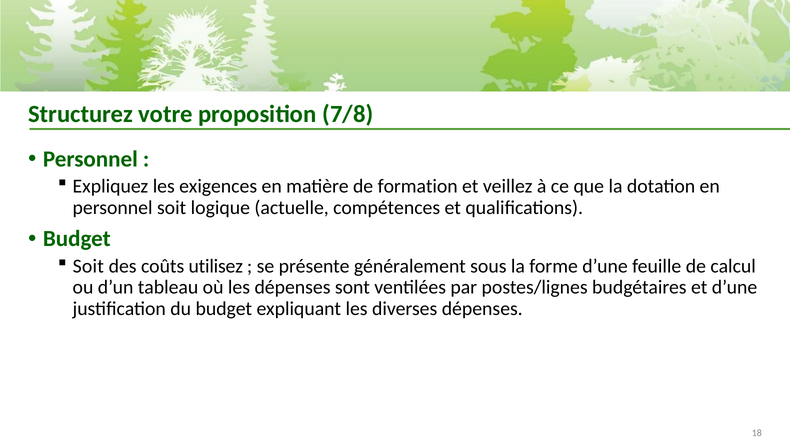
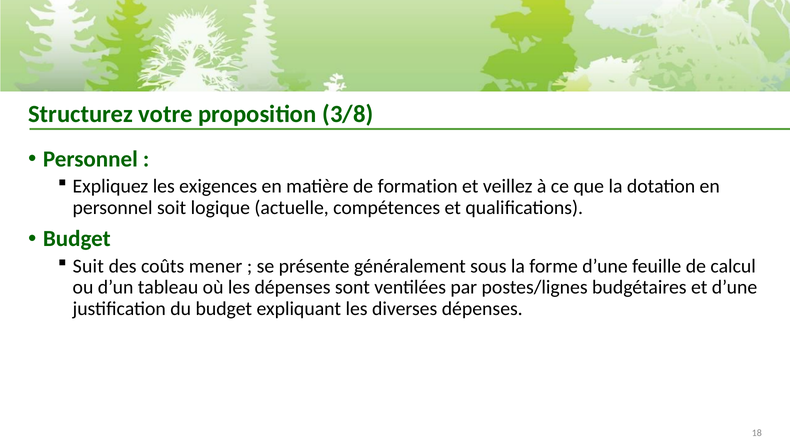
7/8: 7/8 -> 3/8 (348, 114)
Soit: Soit -> Suit (88, 266)
utilisez: utilisez -> mener (216, 266)
